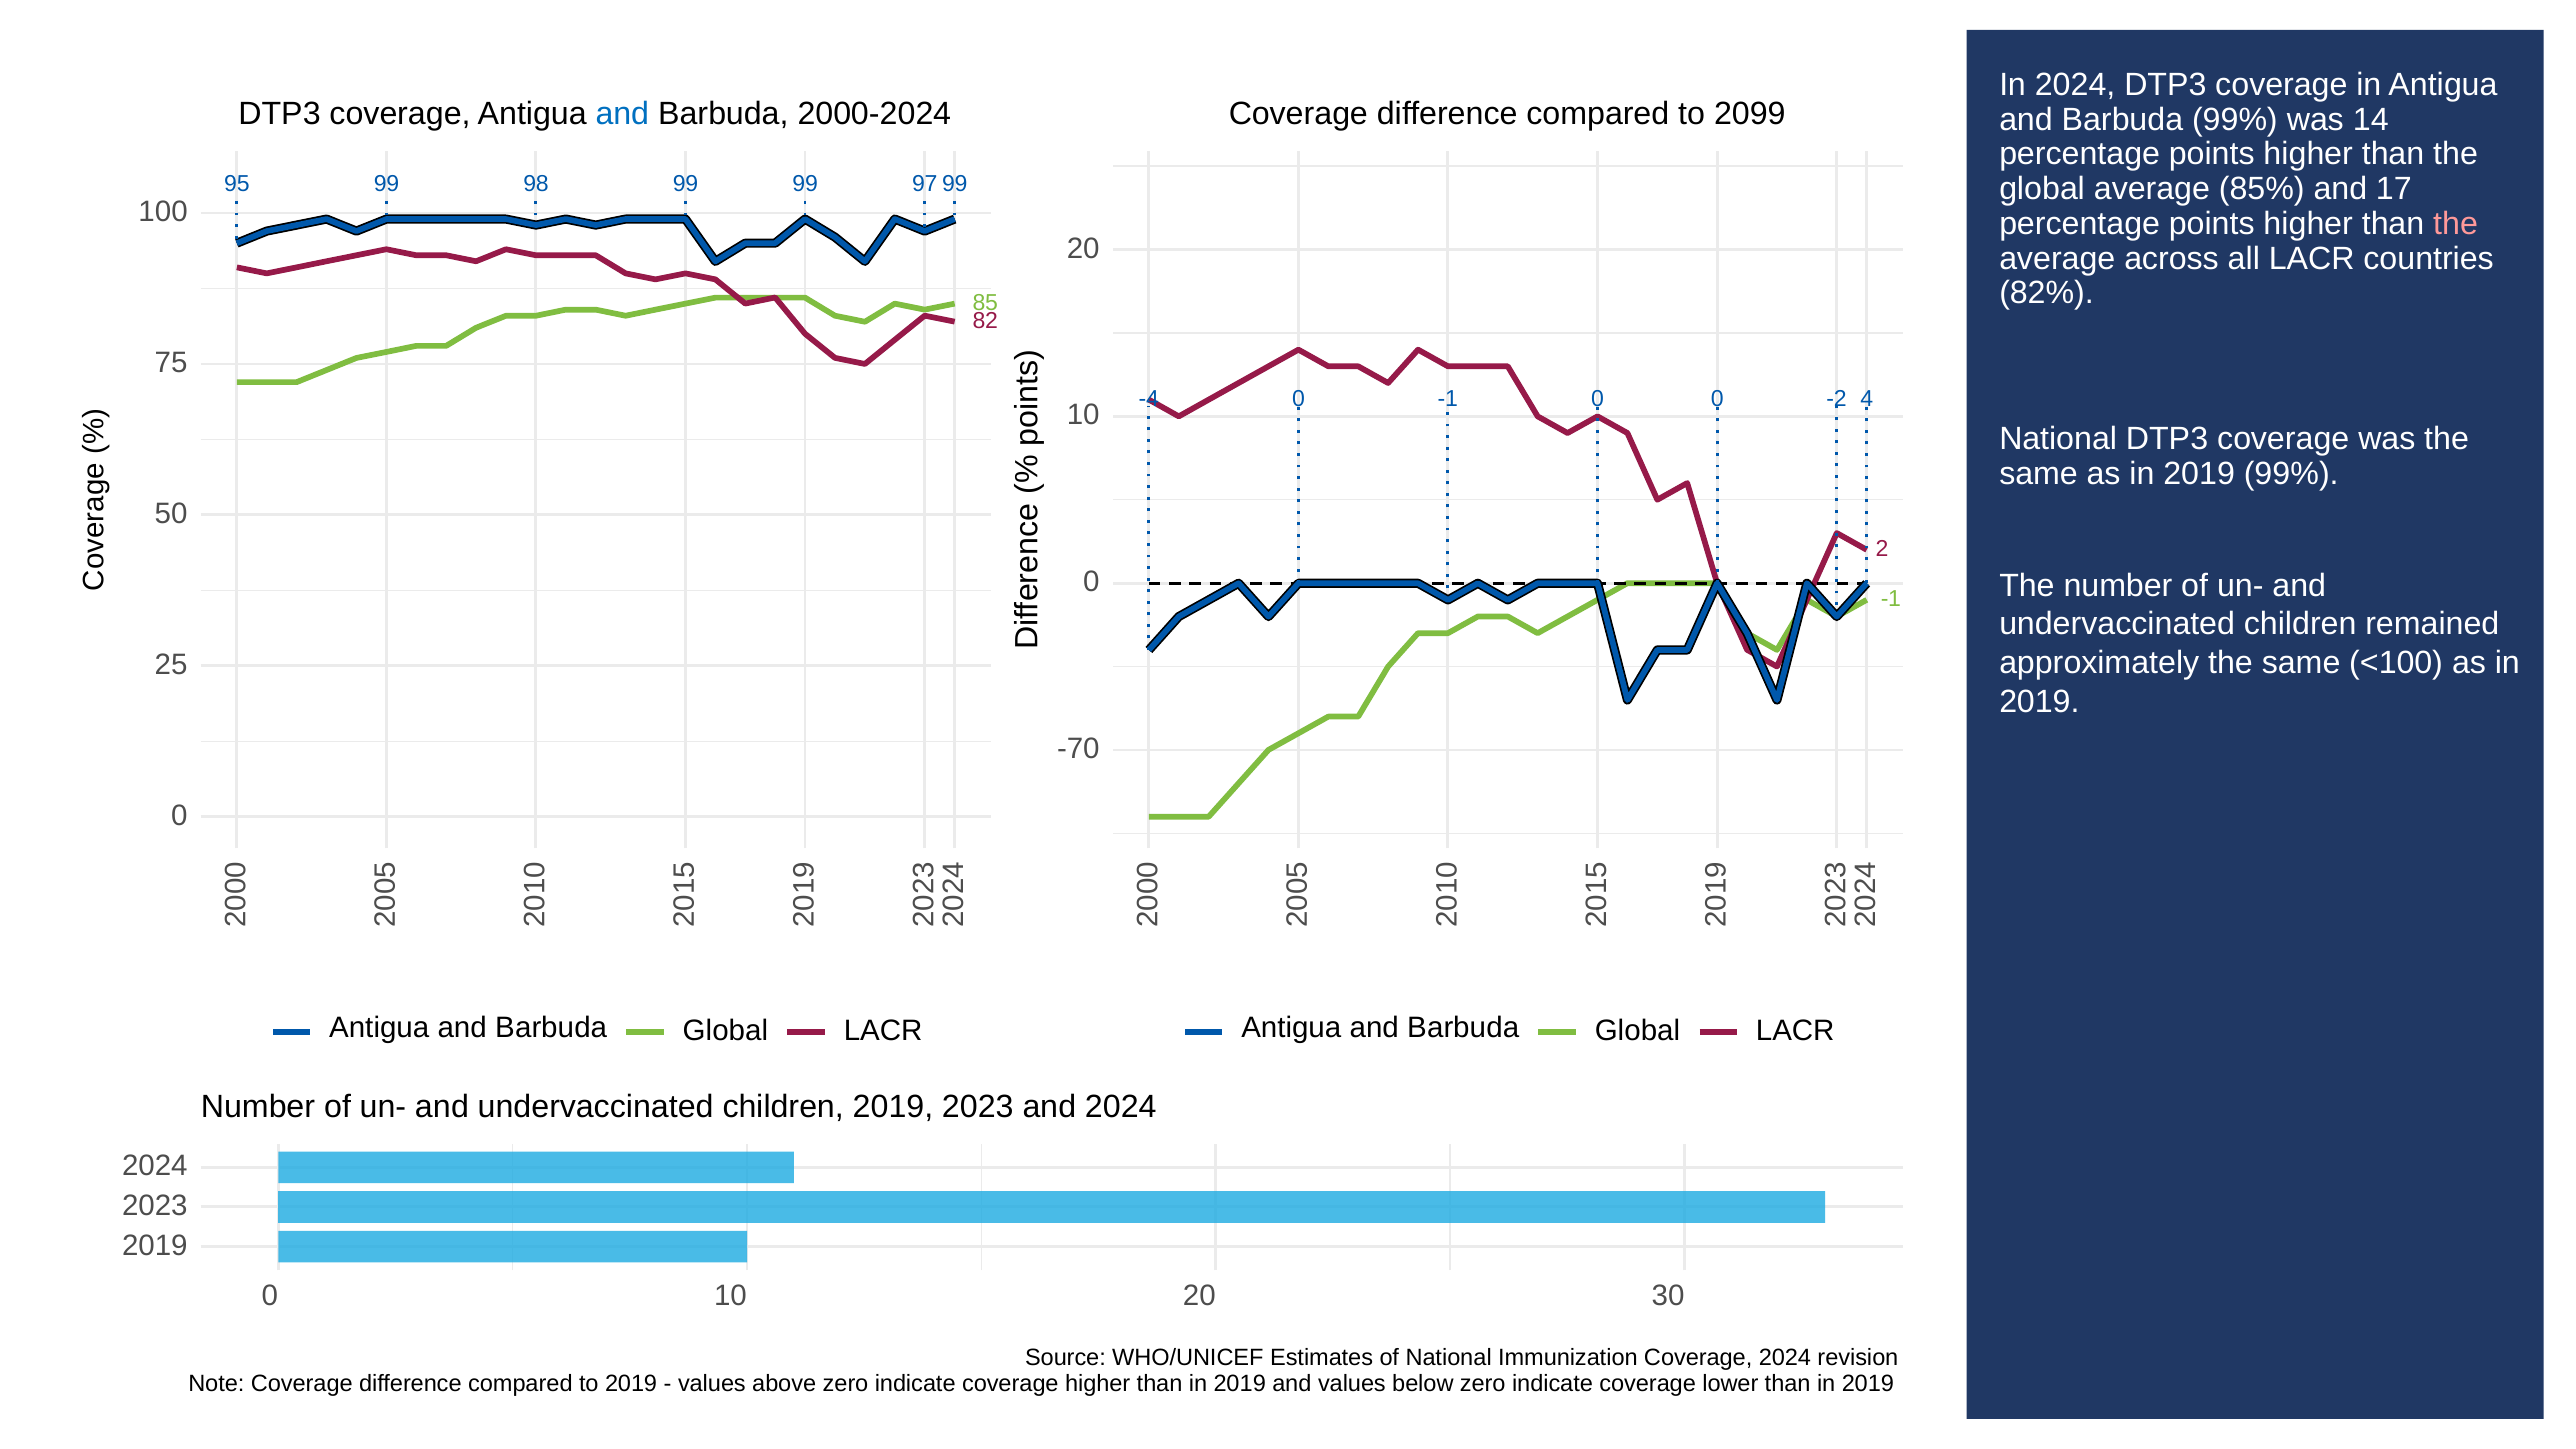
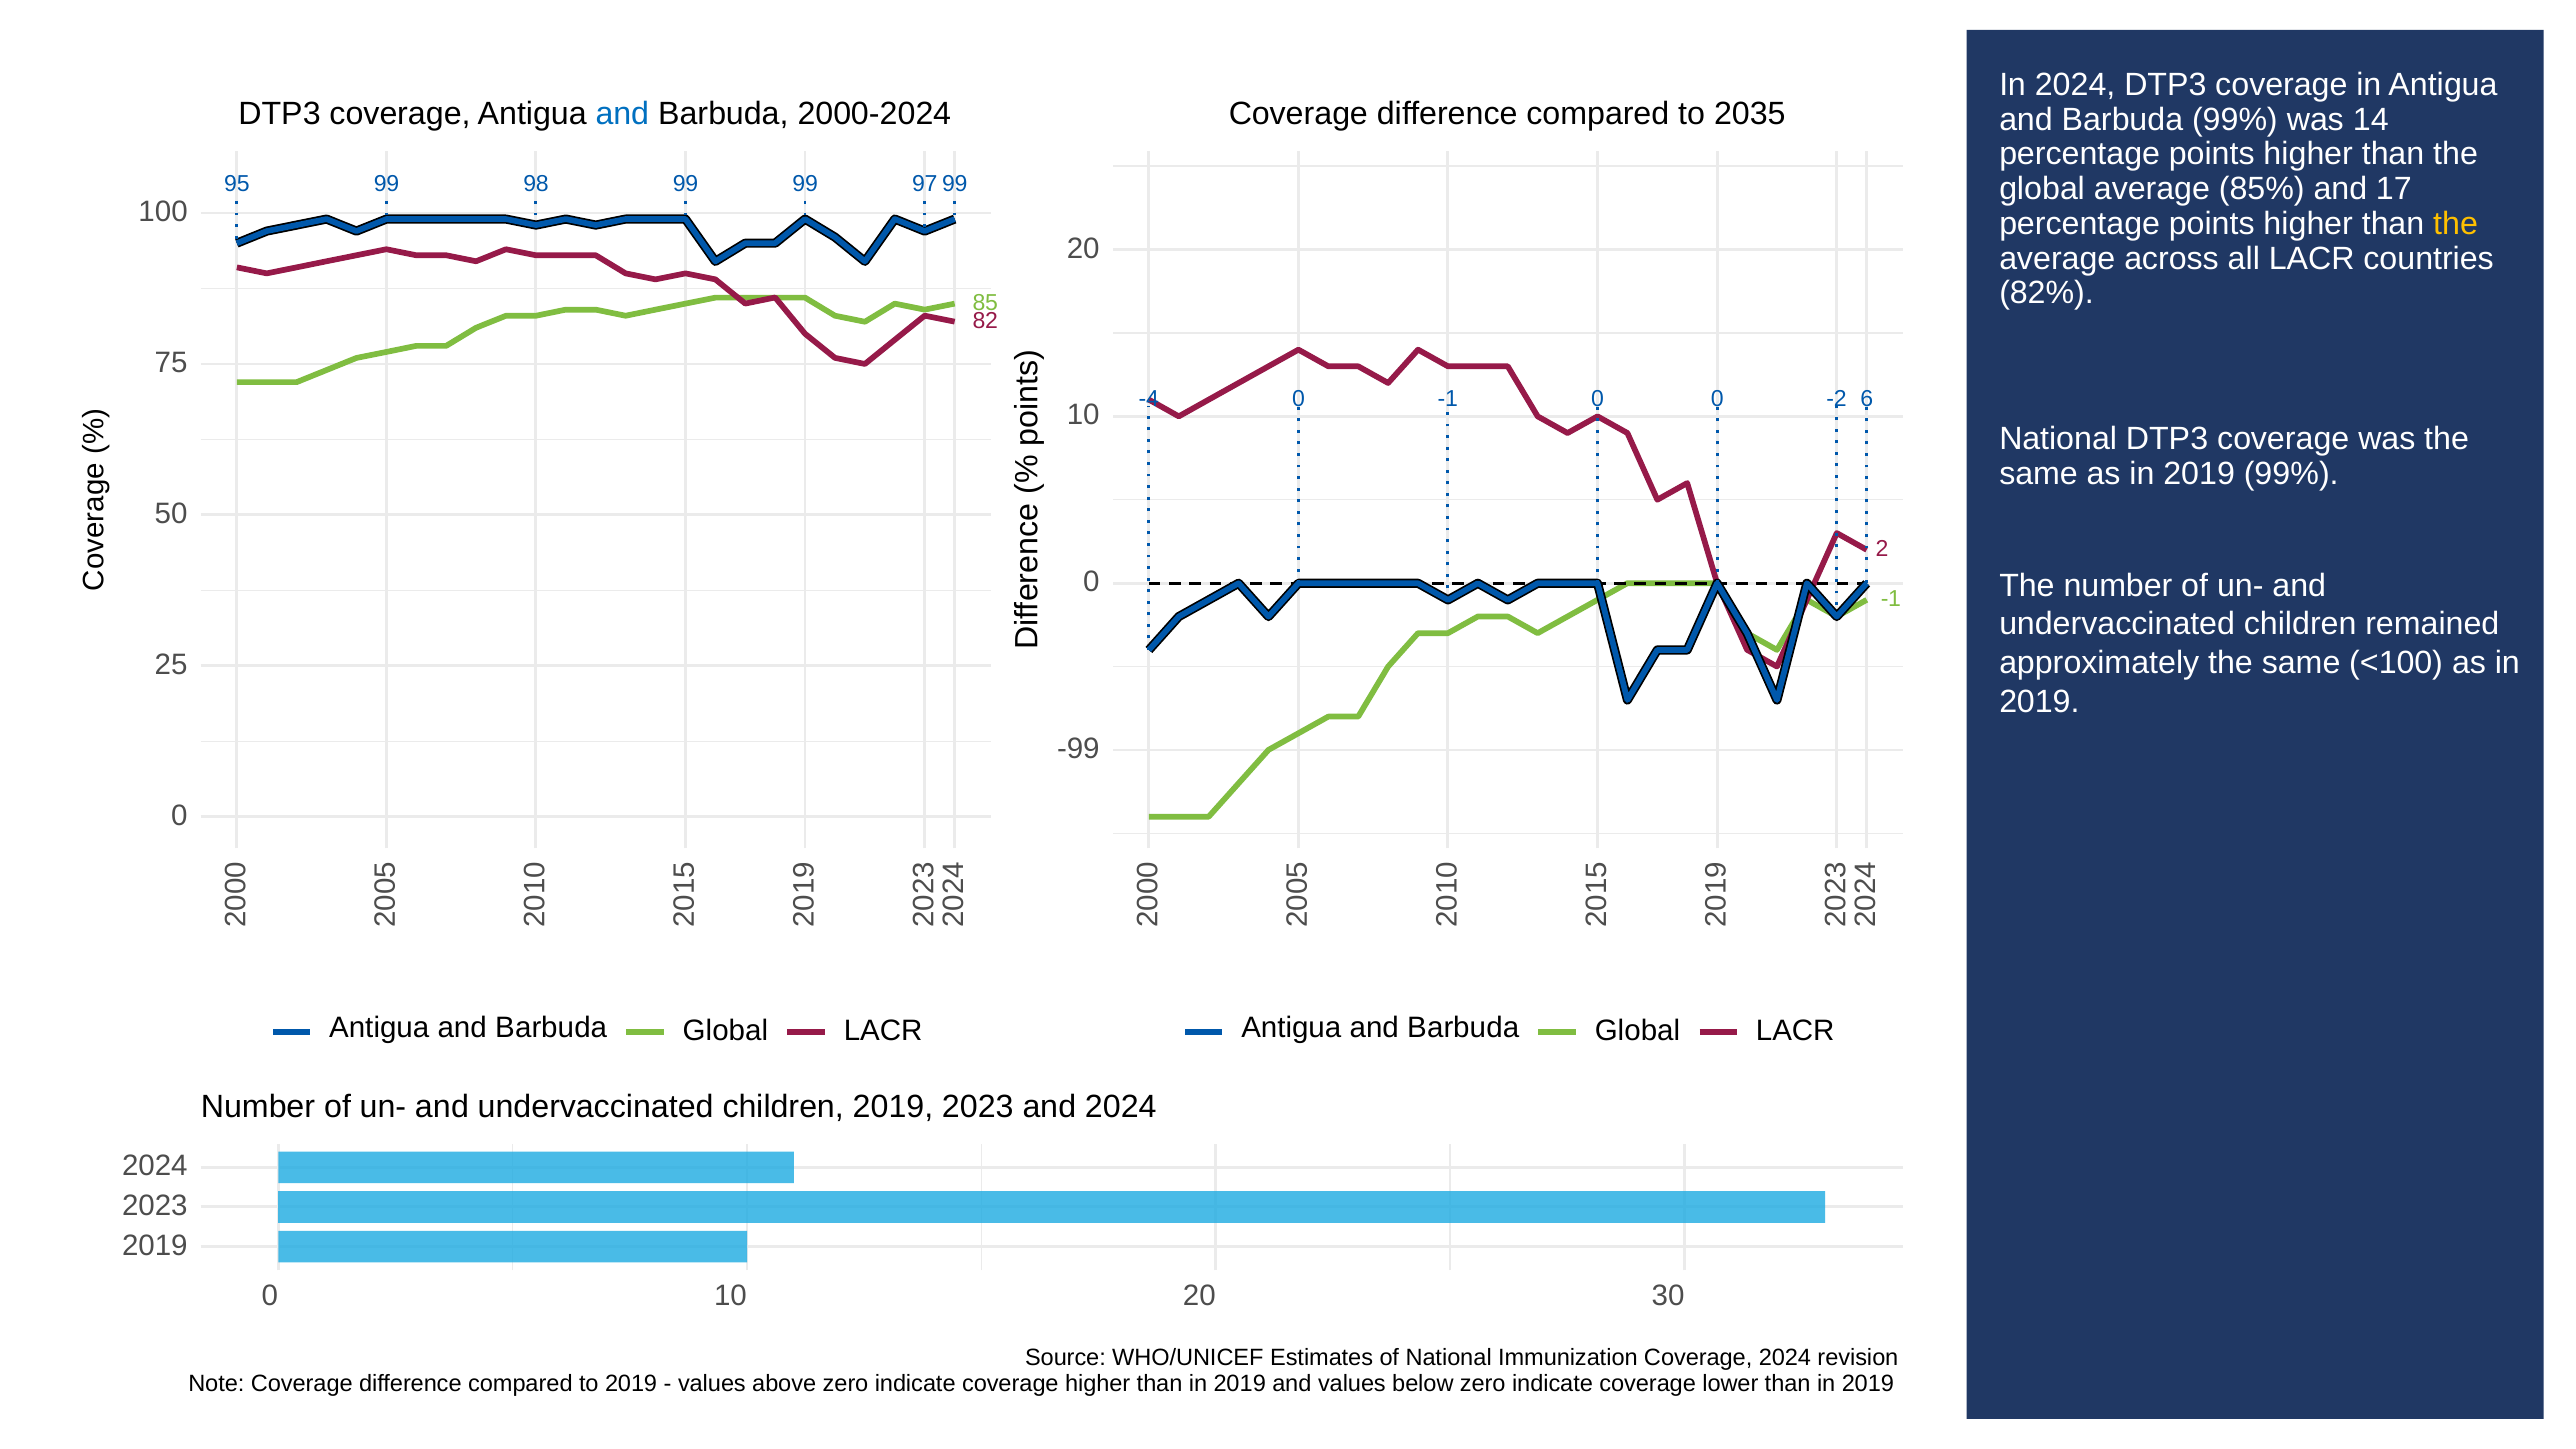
2099: 2099 -> 2035 (1750, 114)
the colour: pink -> yellow (2456, 224)
-2 4: 4 -> 6 (1867, 399)
-70: -70 -> -99 (1078, 749)
